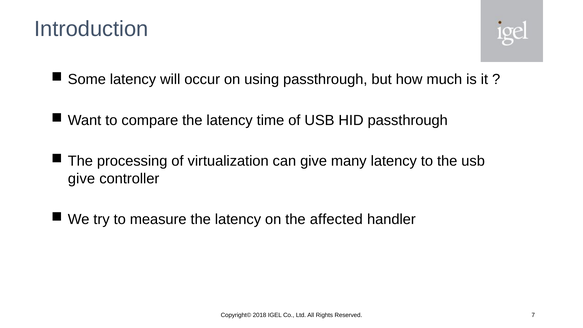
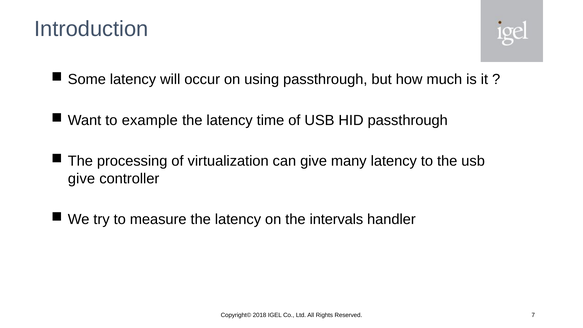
compare: compare -> example (150, 120)
affected: affected -> intervals (336, 219)
